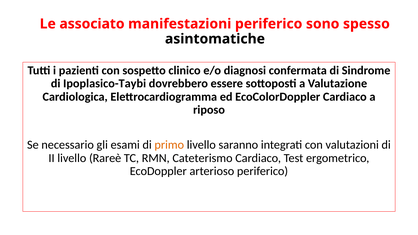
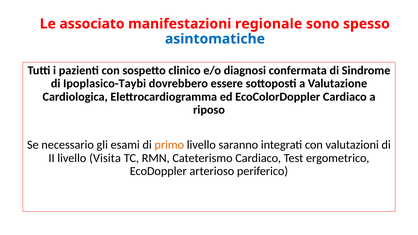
manifestazioni periferico: periferico -> regionale (269, 24)
asintomatiche colour: black -> blue (215, 39)
Rareè: Rareè -> Visita (105, 158)
